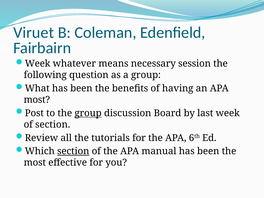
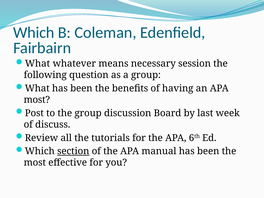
Viruet: Viruet -> Which (34, 33)
Week: Week -> What (38, 64)
group underline: present -> none (88, 113)
of section: section -> discuss (53, 125)
